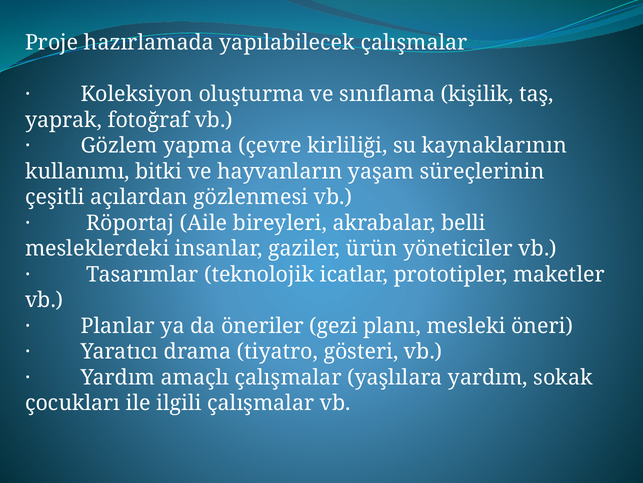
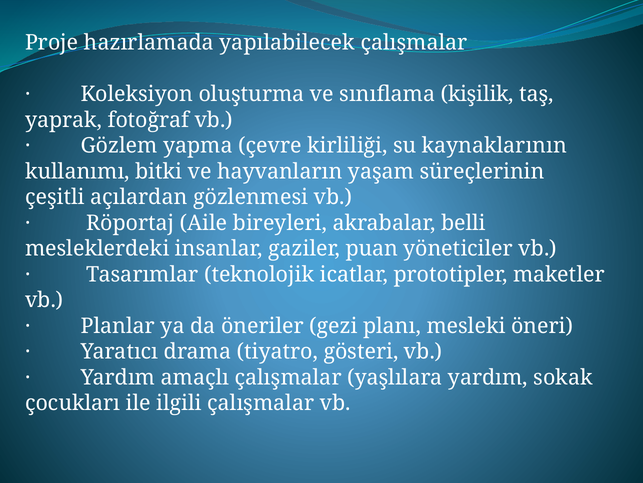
ürün: ürün -> puan (372, 248)
